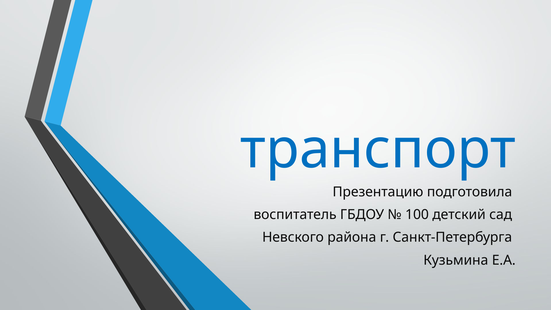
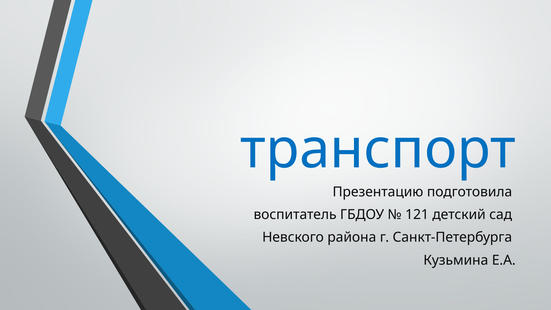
100: 100 -> 121 (417, 215)
